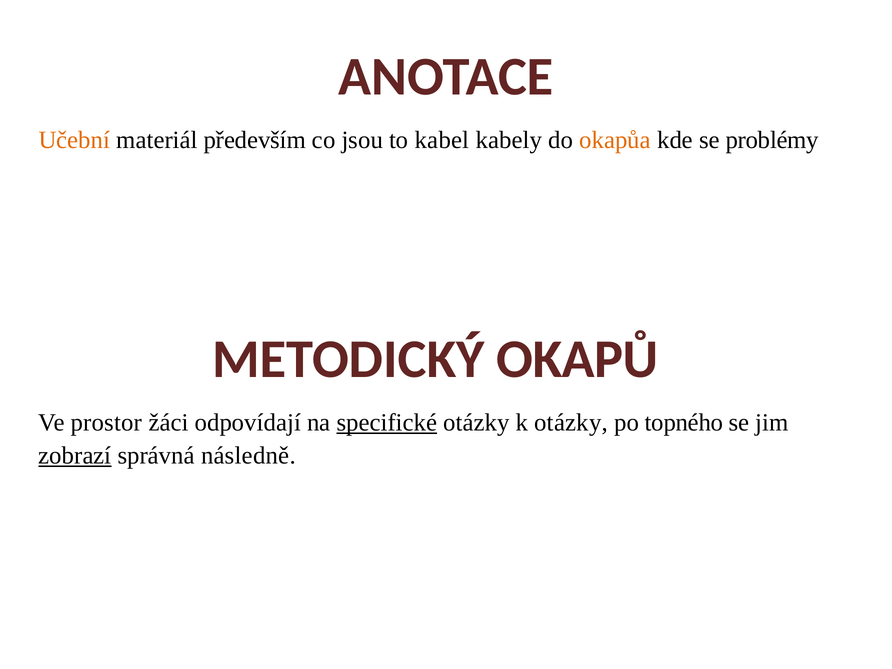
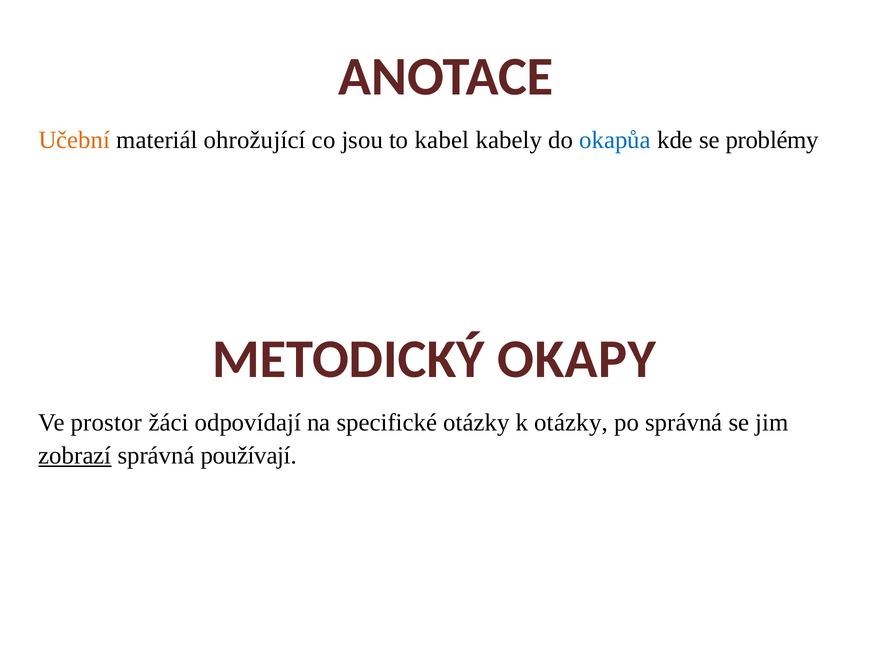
především: především -> ohrožující (255, 140)
okapůa colour: orange -> blue (615, 140)
OKAPŮ: OKAPŮ -> OKAPY (577, 359)
specifické underline: present -> none (387, 423)
po topného: topného -> správná (684, 423)
následně: následně -> používají (249, 455)
